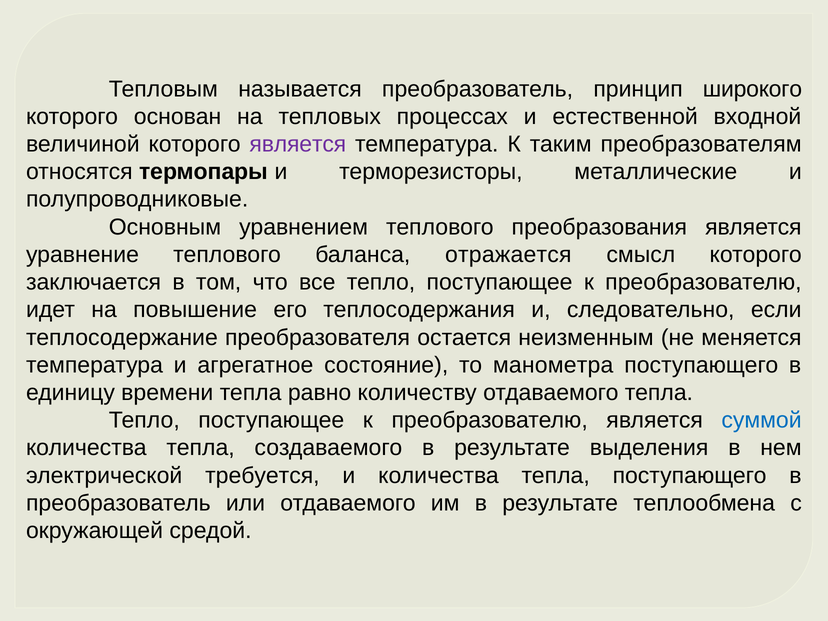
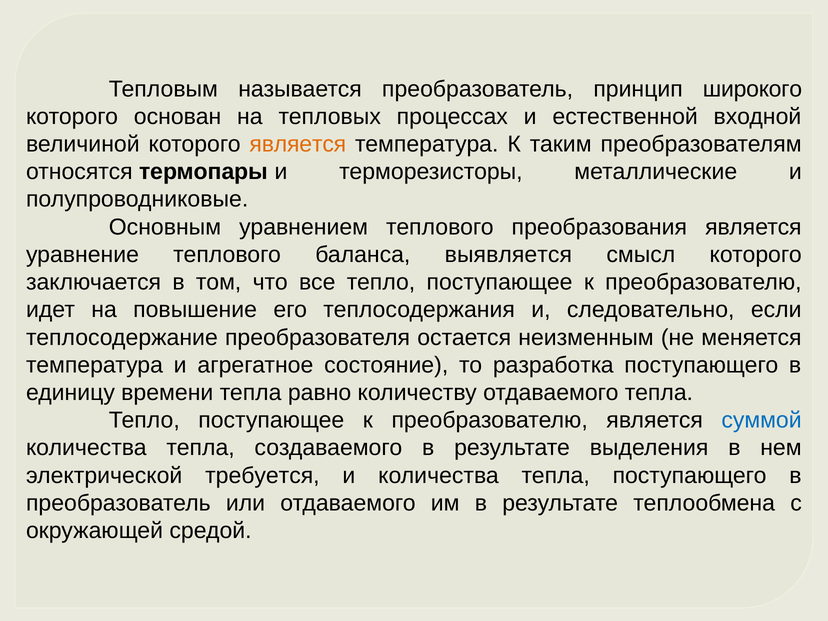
является colour: purple -> orange (298, 144)
отражается: отражается -> выявляется (508, 255)
манометра: манометра -> разработка (553, 365)
